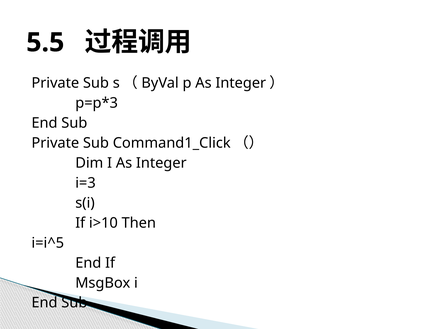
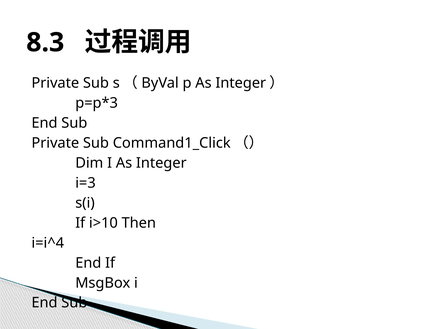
5.5: 5.5 -> 8.3 (45, 42)
i=i^5: i=i^5 -> i=i^4 (48, 243)
